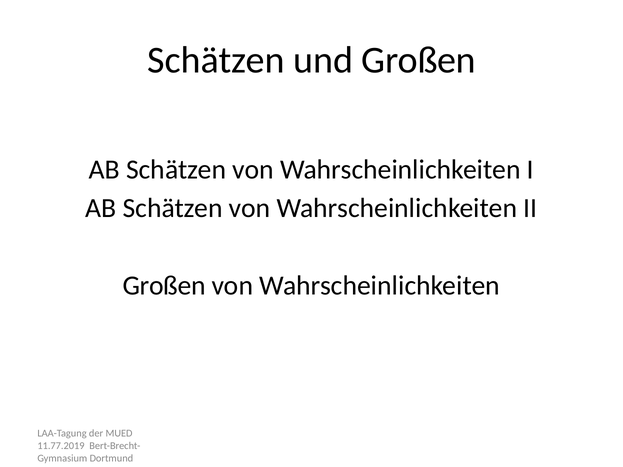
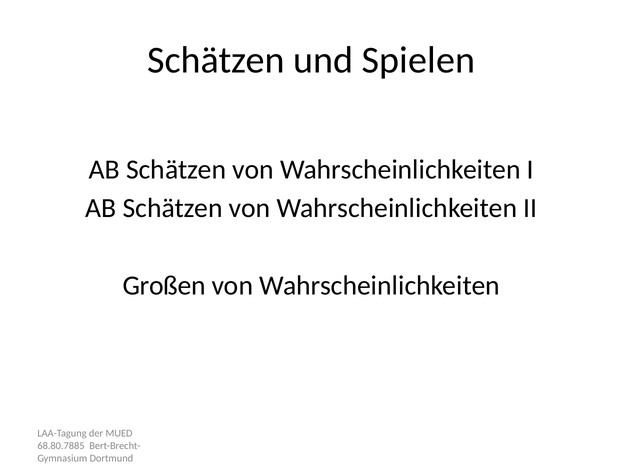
und Großen: Großen -> Spielen (418, 60)
11.77.2019: 11.77.2019 -> 68.80.7885 (61, 446)
